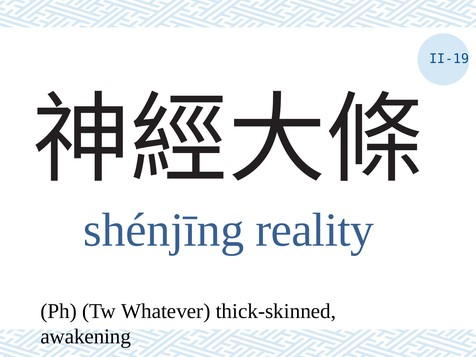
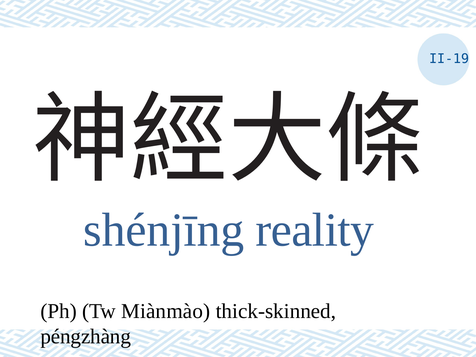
Whatever: Whatever -> Miànmào (166, 311)
awakening: awakening -> péngzhàng (86, 337)
